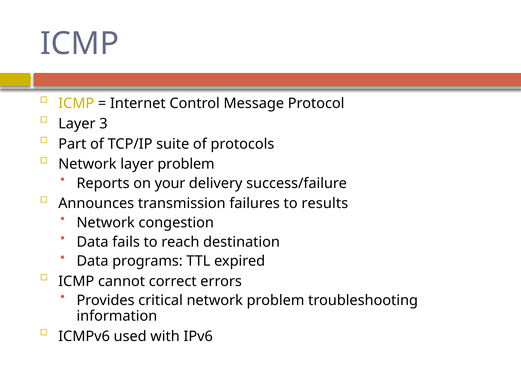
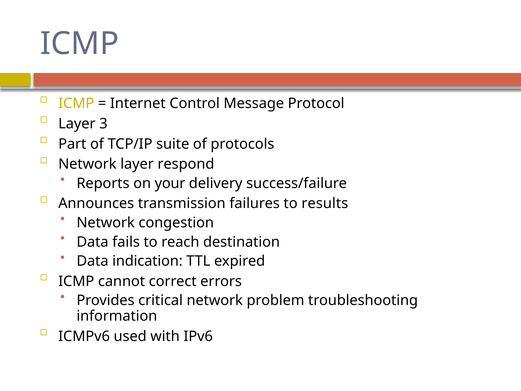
layer problem: problem -> respond (186, 164)
programs: programs -> indication (147, 261)
